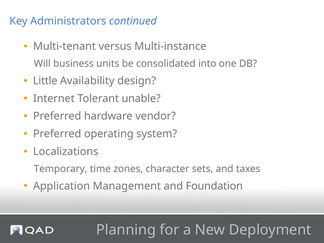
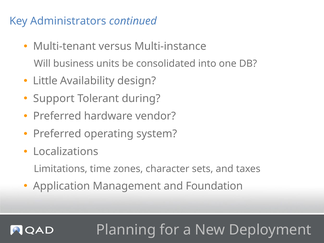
Internet: Internet -> Support (54, 98)
unable: unable -> during (141, 98)
Temporary: Temporary -> Limitations (61, 169)
